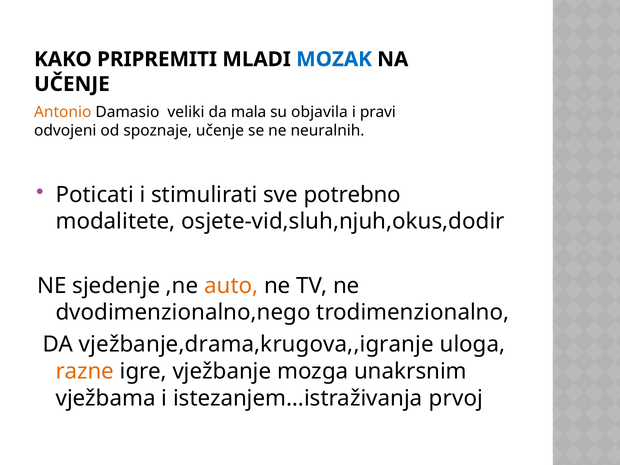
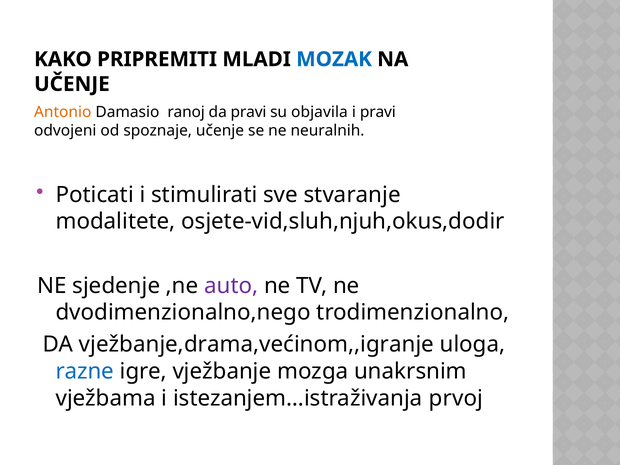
veliki: veliki -> ranoj (186, 112)
da mala: mala -> pravi (249, 112)
potrebno: potrebno -> stvaranje (352, 195)
auto colour: orange -> purple (231, 286)
vježbanje,drama,krugova,,igranje: vježbanje,drama,krugova,,igranje -> vježbanje,drama,većinom,,igranje (256, 345)
razne colour: orange -> blue (85, 371)
